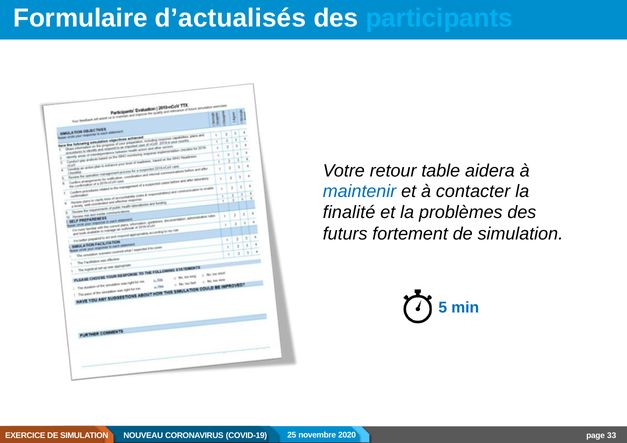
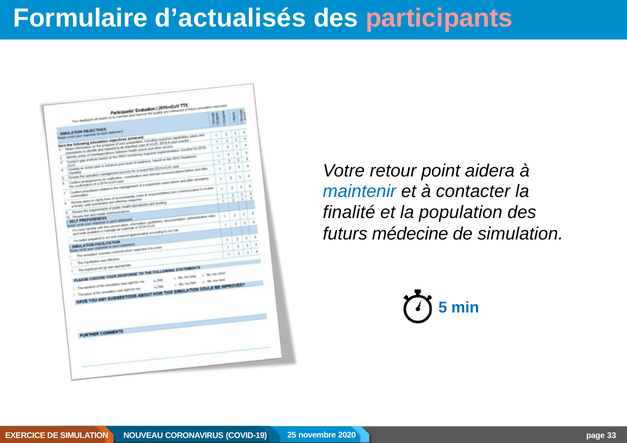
participants colour: light blue -> pink (439, 18)
table: table -> point (441, 171)
problèmes: problèmes -> population (461, 213)
fortement: fortement -> médecine (410, 234)
